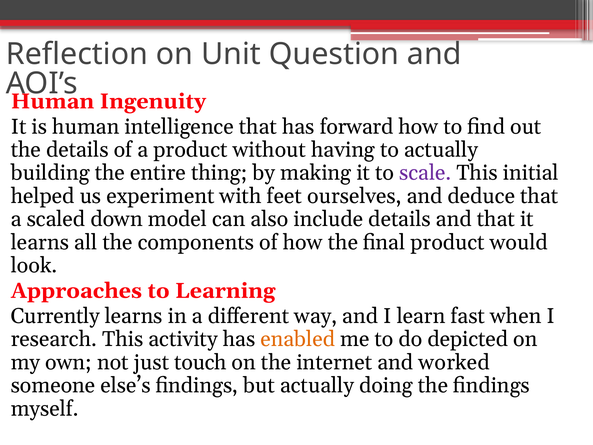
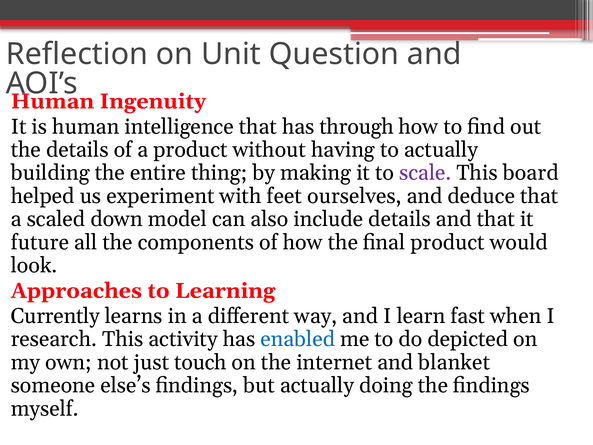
forward: forward -> through (357, 127)
initial: initial -> board (531, 173)
learns: learns -> future (40, 242)
enabled colour: orange -> blue (298, 339)
worked: worked -> blanket (454, 362)
